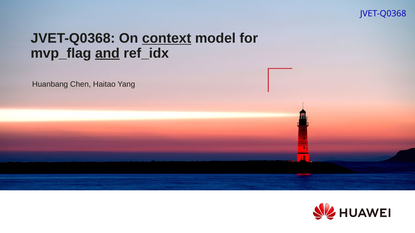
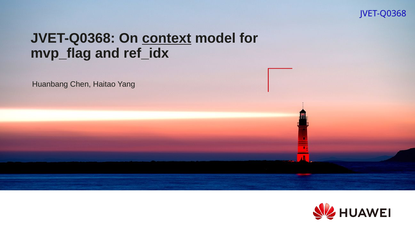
and underline: present -> none (107, 53)
